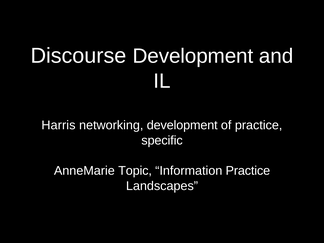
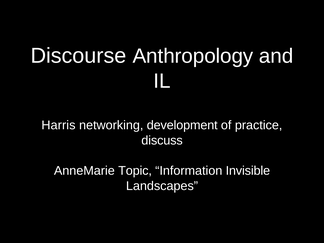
Discourse Development: Development -> Anthropology (193, 56)
specific: specific -> discuss (162, 140)
Information Practice: Practice -> Invisible (248, 171)
